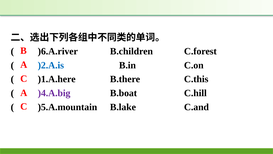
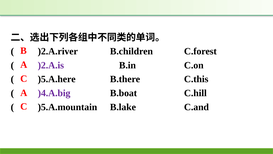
)6.A.river: )6.A.river -> )2.A.river (58, 51)
)2.A.is colour: blue -> purple (51, 65)
)1.A.here: )1.A.here -> )5.A.here (57, 79)
